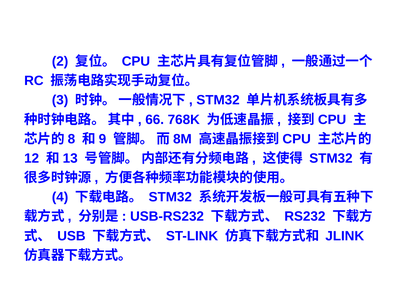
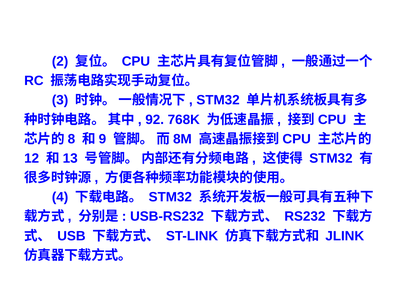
66: 66 -> 92 (155, 119)
